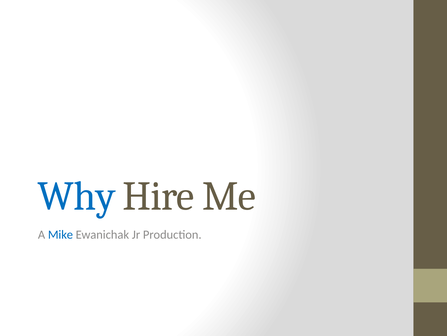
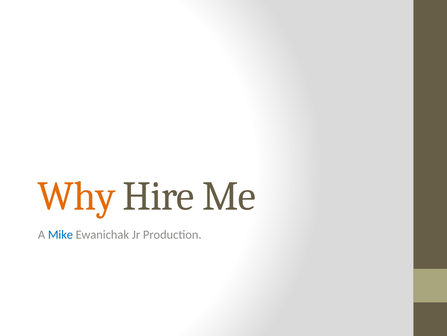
Why colour: blue -> orange (77, 196)
